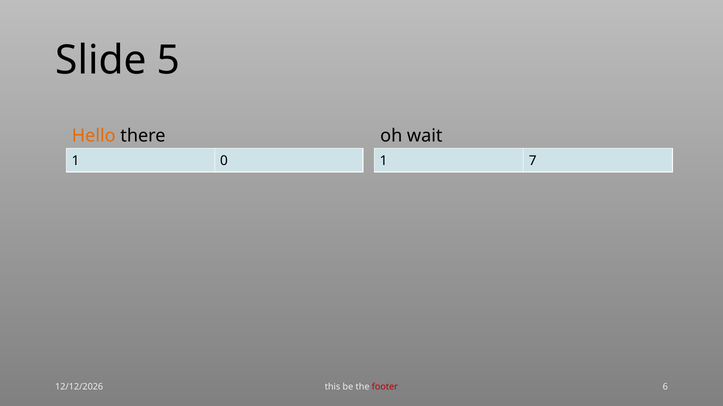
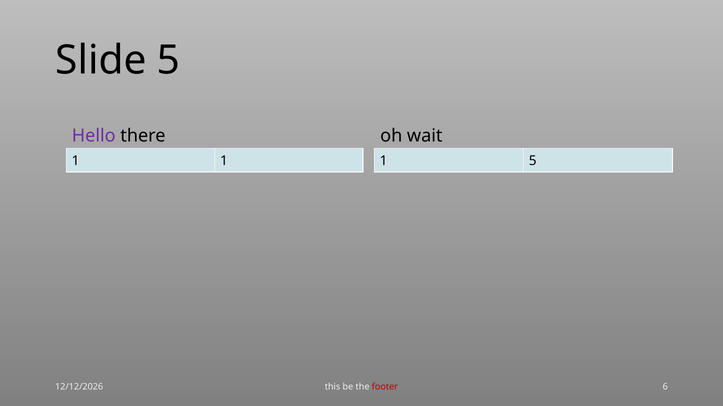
Hello colour: orange -> purple (94, 136)
1 0: 0 -> 1 (224, 161)
1 7: 7 -> 5 (533, 161)
